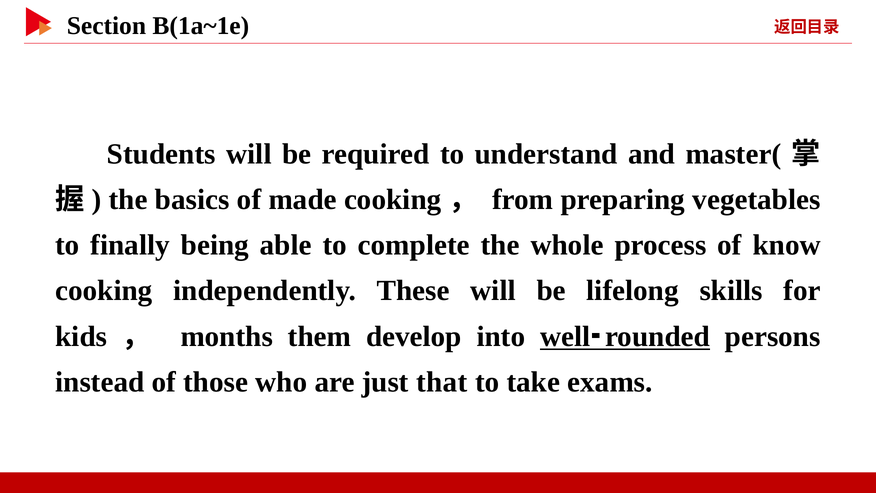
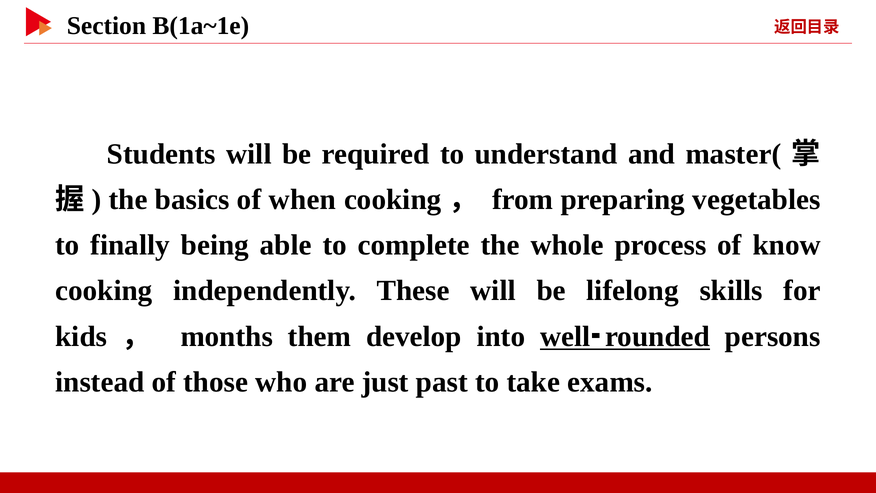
made: made -> when (302, 200)
that: that -> past (442, 382)
